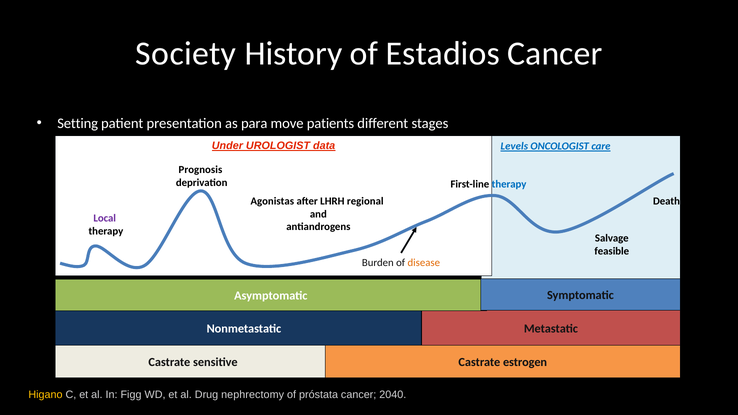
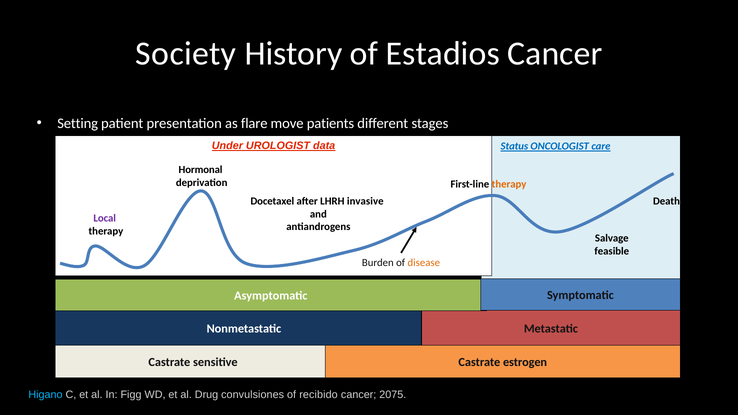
para: para -> flare (254, 123)
Levels: Levels -> Status (514, 146)
Prognosis: Prognosis -> Hormonal (201, 170)
therapy colour: blue -> orange (509, 184)
Agonistas: Agonistas -> Docetaxel (272, 201)
regional: regional -> invasive (365, 201)
Higano colour: yellow -> light blue (45, 395)
nephrectomy: nephrectomy -> convulsiones (253, 395)
próstata: próstata -> recibido (319, 395)
2040: 2040 -> 2075 (393, 395)
